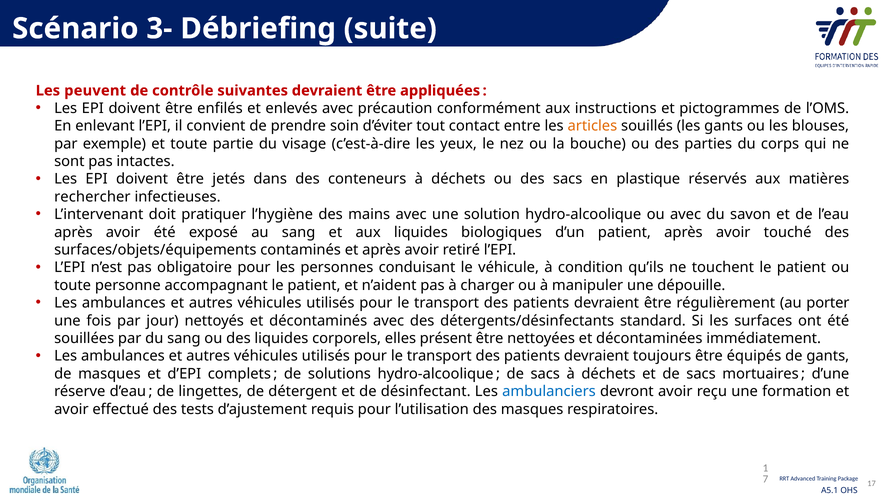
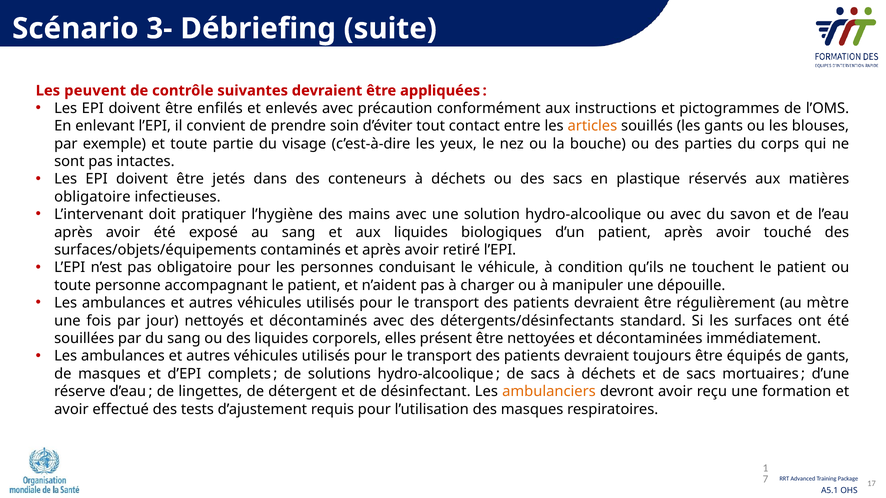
rechercher: rechercher -> obligatoire (92, 197)
porter: porter -> mètre (828, 303)
ambulanciers colour: blue -> orange (549, 392)
